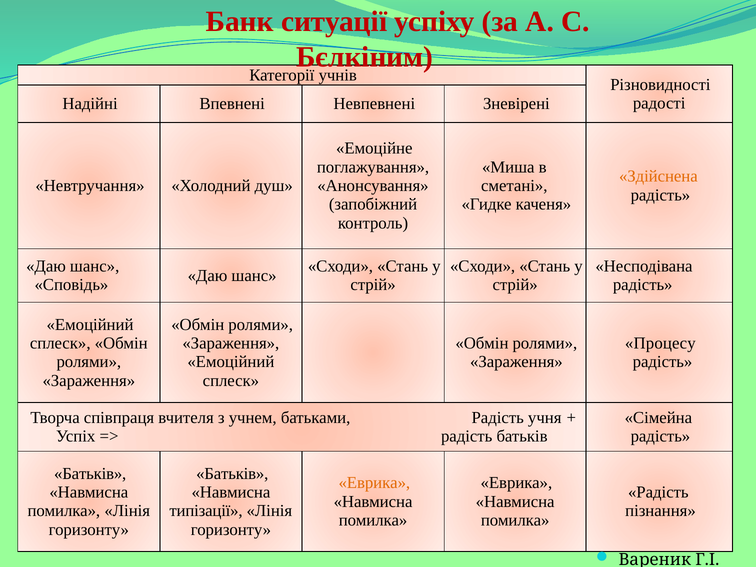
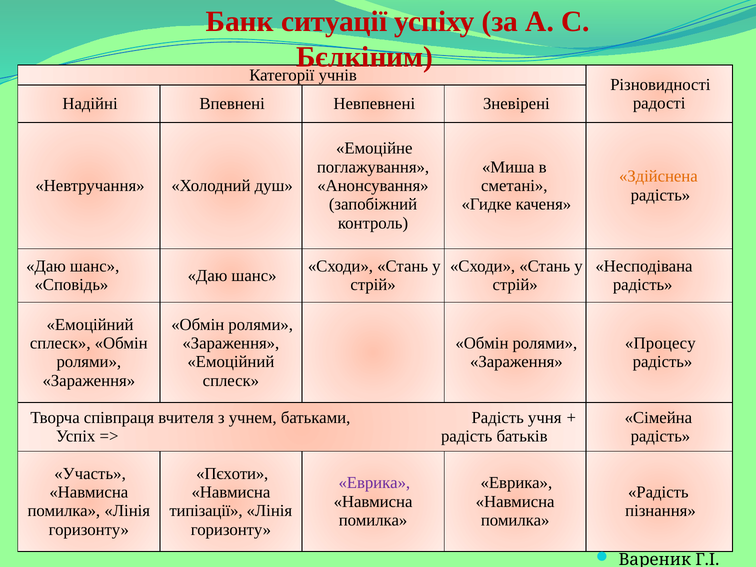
Батьків: Батьків -> Участь (90, 474)
Батьків: Батьків -> Пєхоти (232, 474)
Еврика colour: orange -> purple (374, 483)
